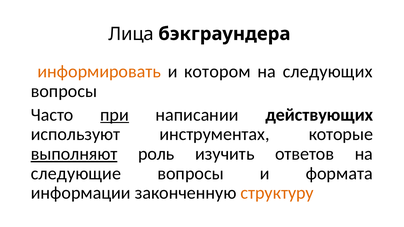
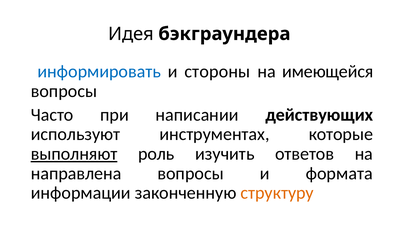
Лица: Лица -> Идея (131, 34)
информировать colour: orange -> blue (99, 72)
котором: котором -> стороны (217, 72)
следующих: следующих -> имеющейся (328, 72)
при underline: present -> none (115, 115)
следующие: следующие -> направлена (76, 174)
